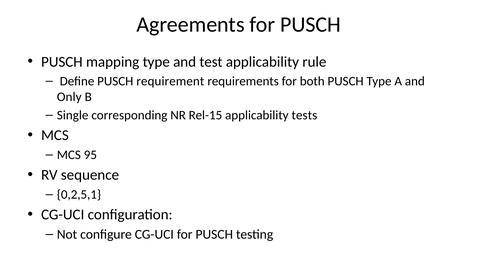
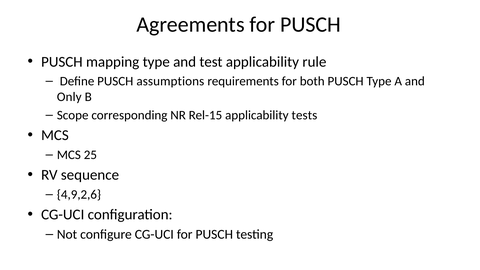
requirement: requirement -> assumptions (170, 81)
Single: Single -> Scope (73, 115)
95: 95 -> 25 (90, 155)
0,2,5,1: 0,2,5,1 -> 4,9,2,6 (79, 194)
